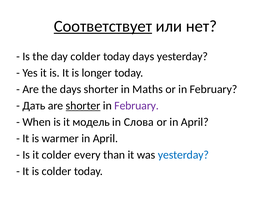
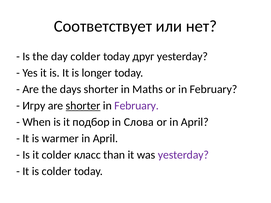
Соответствует underline: present -> none (103, 26)
today days: days -> друг (143, 57)
Дать: Дать -> Игру (34, 106)
модель: модель -> подбор (91, 122)
every: every -> класс (87, 155)
yesterday colour: blue -> purple (183, 155)
